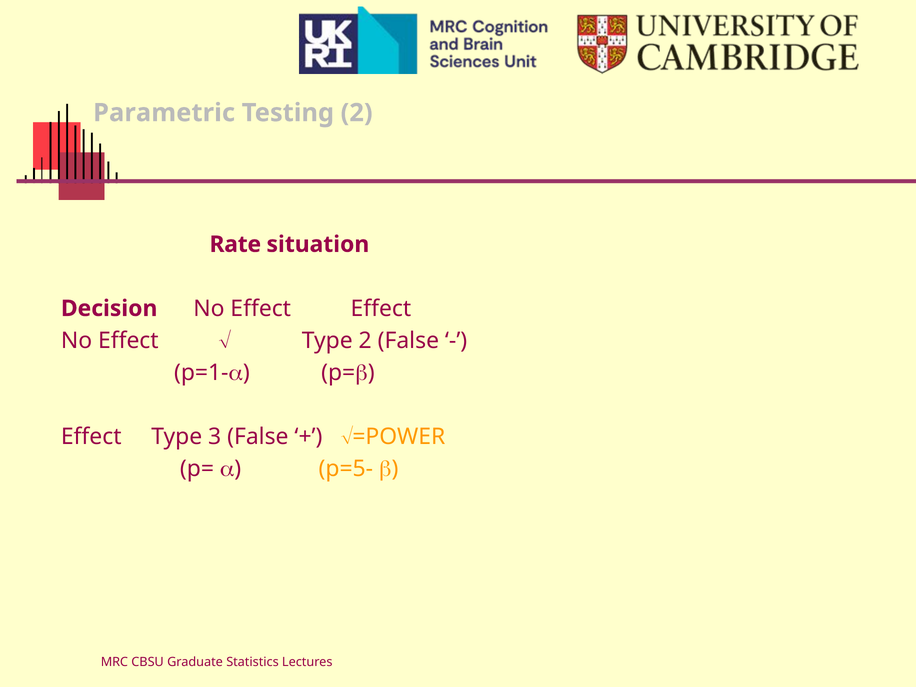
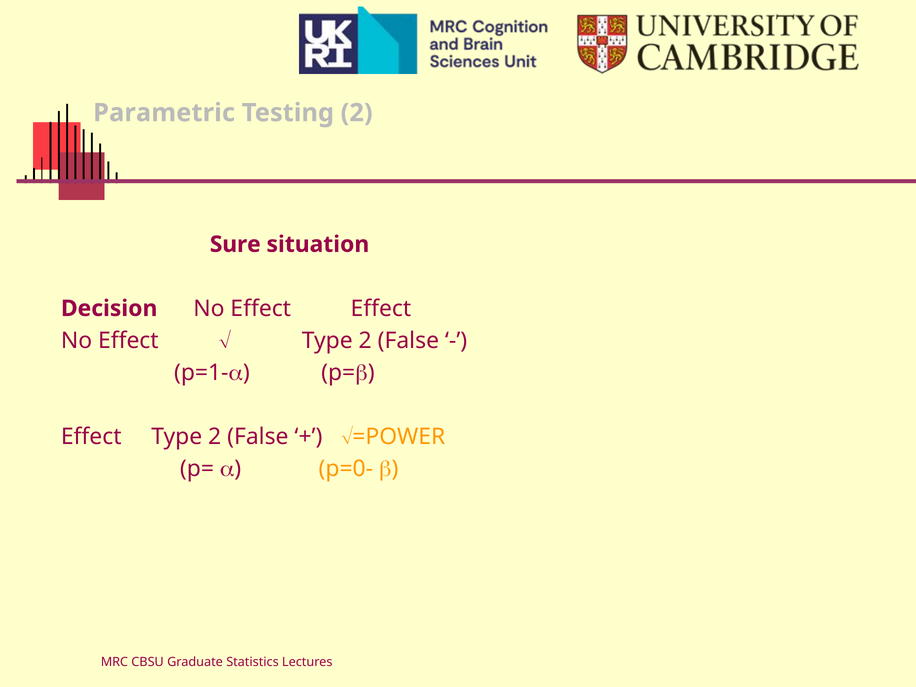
Rate: Rate -> Sure (235, 244)
Effect Type 3: 3 -> 2 (215, 437)
p=5-: p=5- -> p=0- (346, 469)
